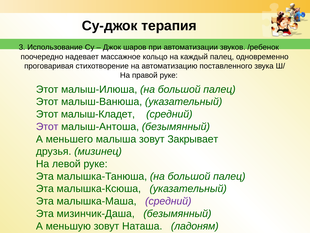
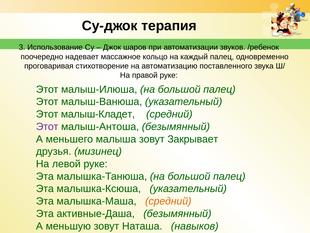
средний colour: purple -> orange (168, 201)
мизинчик-Даша: мизинчик-Даша -> активные-Даша (96, 213)
ладоням: ладоням -> навыков (195, 226)
